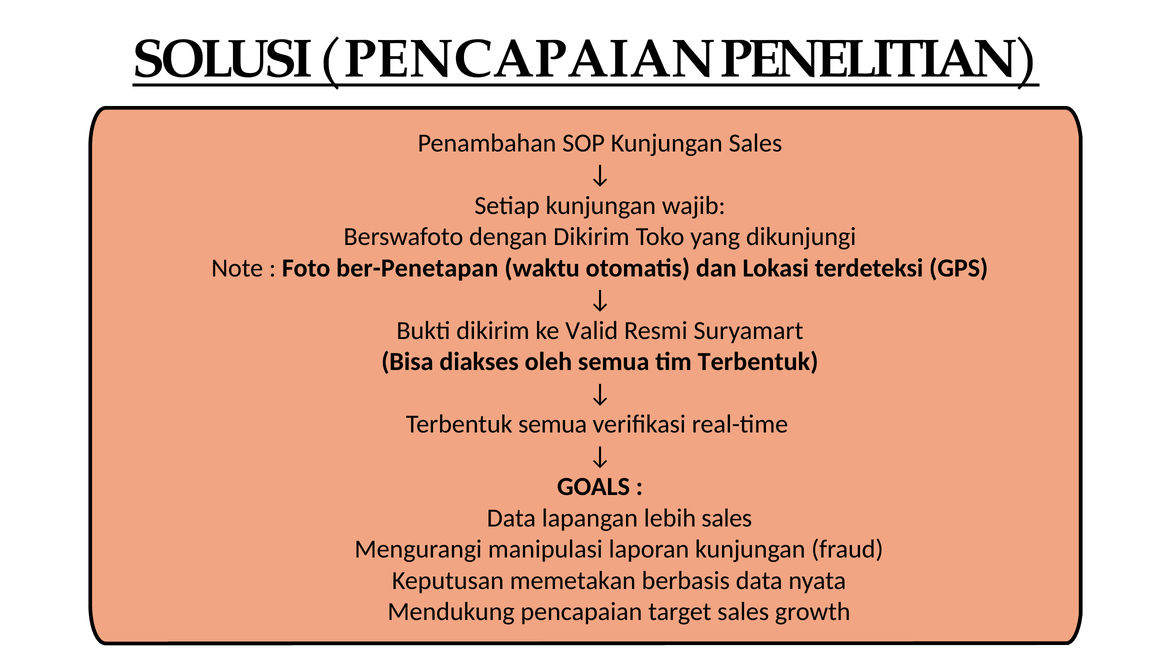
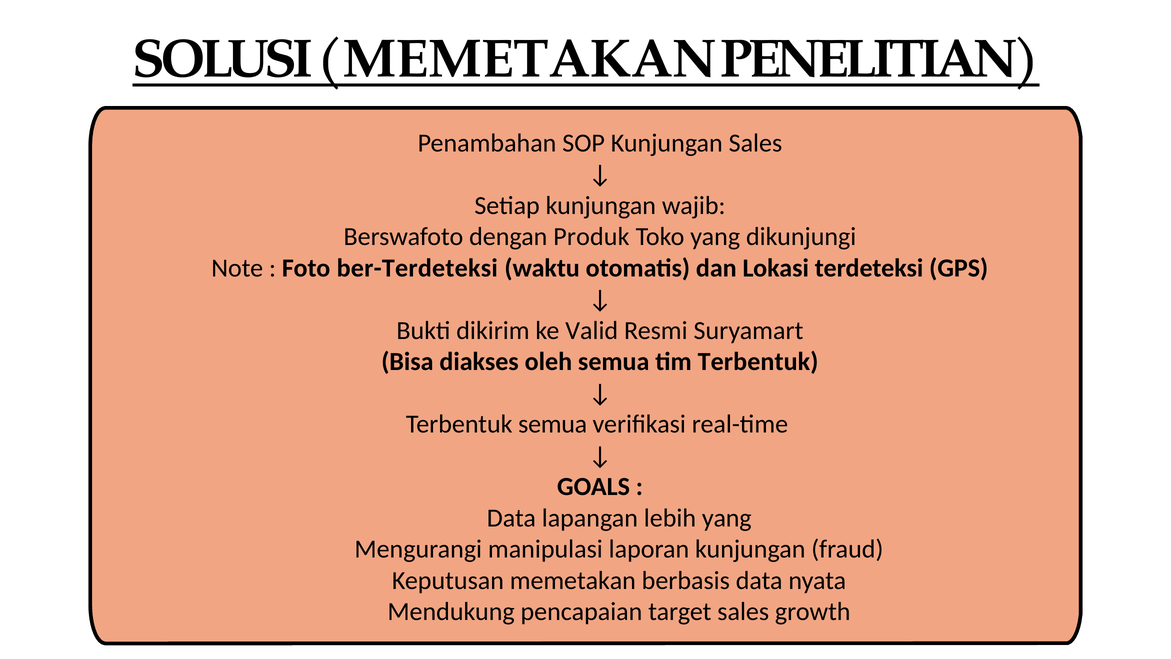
SOLUSI PENCAPAIAN: PENCAPAIAN -> MEMETAKAN (517, 59)
dengan Dikirim: Dikirim -> Produk (591, 237)
ber-Penetapan: ber-Penetapan -> ber-Terdeteksi (417, 268)
lebih sales: sales -> yang (727, 518)
